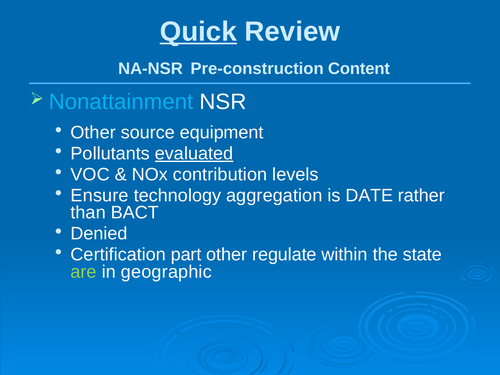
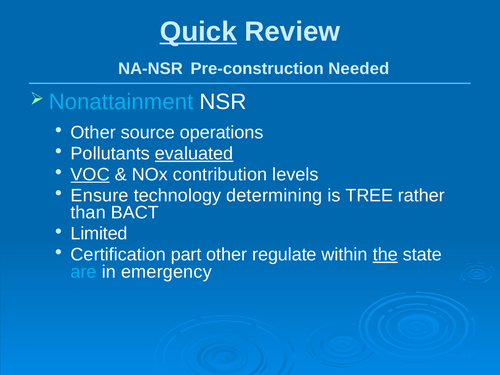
Content: Content -> Needed (359, 69)
equipment: equipment -> operations (222, 133)
VOC underline: none -> present (90, 174)
aggregation: aggregation -> determining (274, 195)
DATE: DATE -> TREE (369, 195)
Denied: Denied -> Limited (99, 234)
the underline: none -> present (385, 255)
are colour: light green -> light blue (84, 272)
geographic: geographic -> emergency (166, 272)
